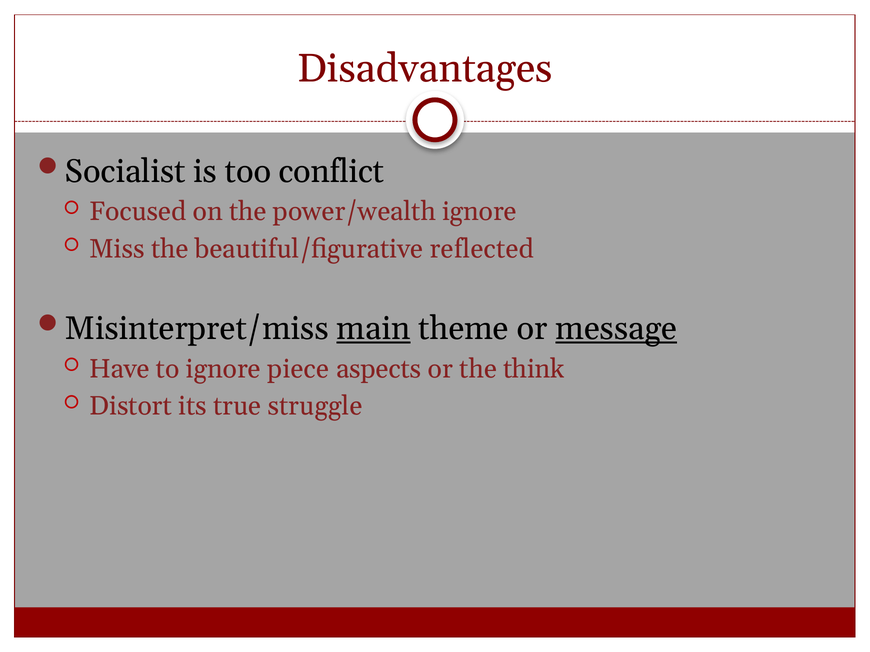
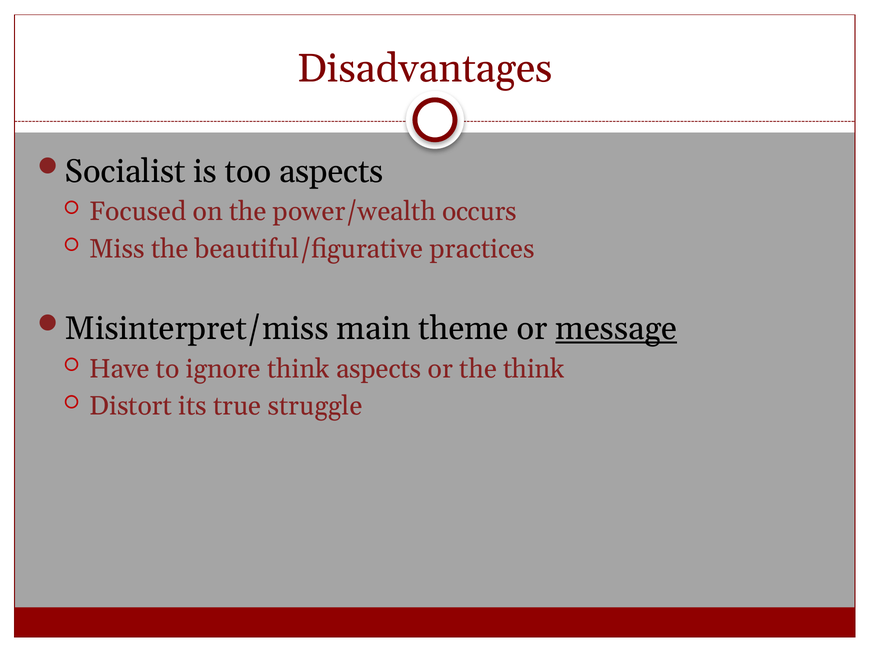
too conflict: conflict -> aspects (331, 171)
power/wealth ignore: ignore -> occurs (479, 212)
reflected: reflected -> practices (482, 249)
main underline: present -> none (373, 329)
ignore piece: piece -> think (298, 369)
